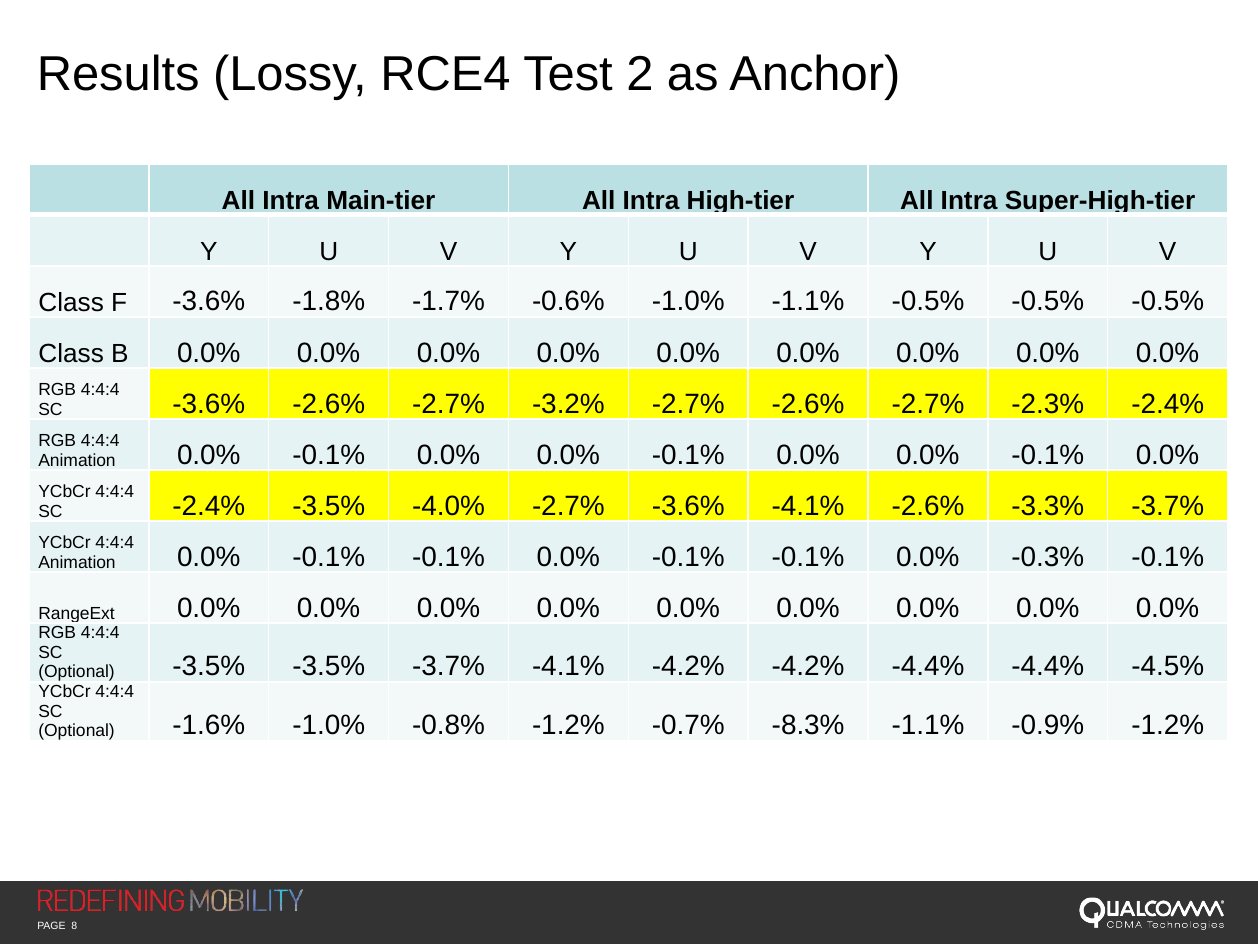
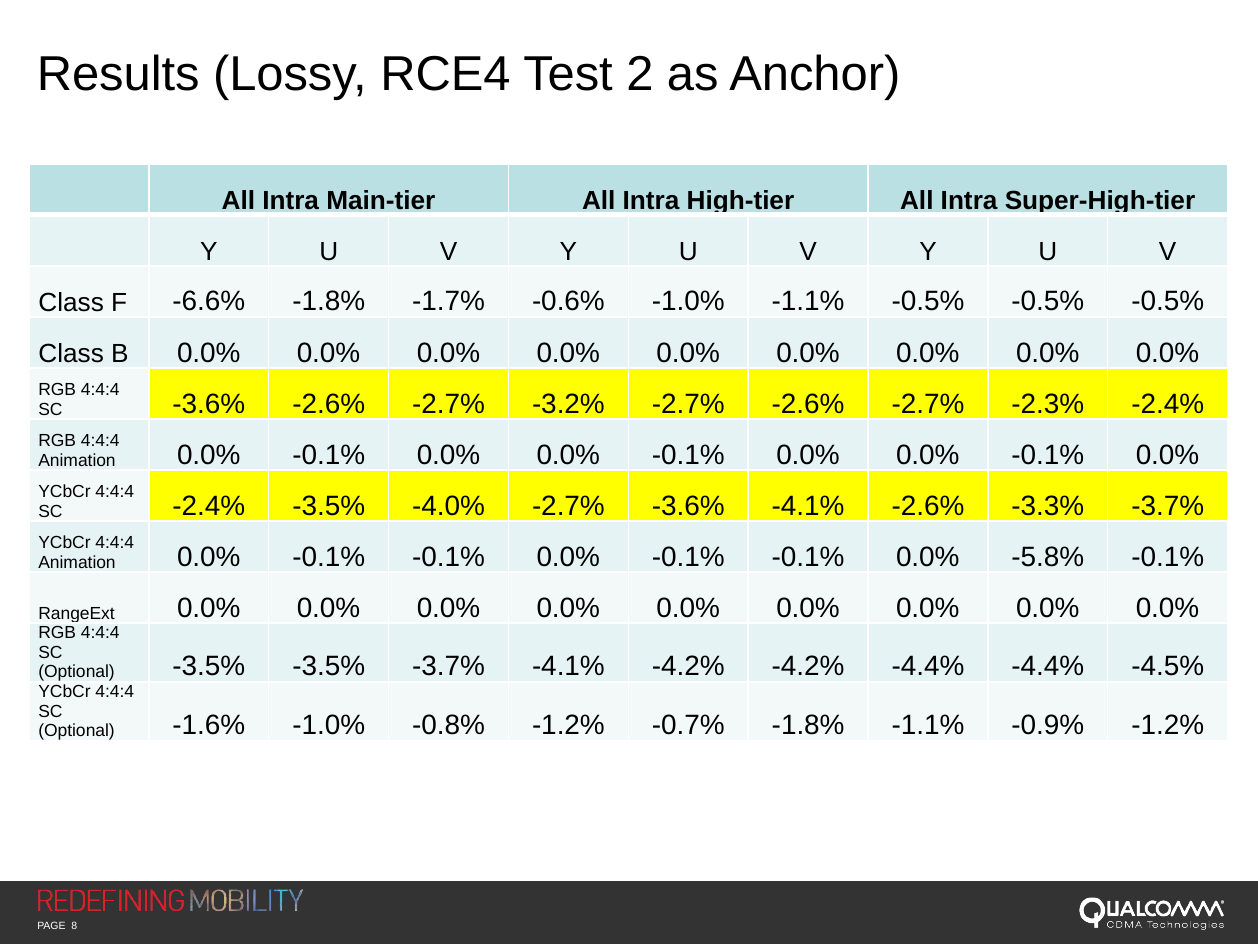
F -3.6%: -3.6% -> -6.6% (209, 302)
-0.3%: -0.3% -> -5.8% (1048, 557)
-0.7% -8.3%: -8.3% -> -1.8% (808, 725)
